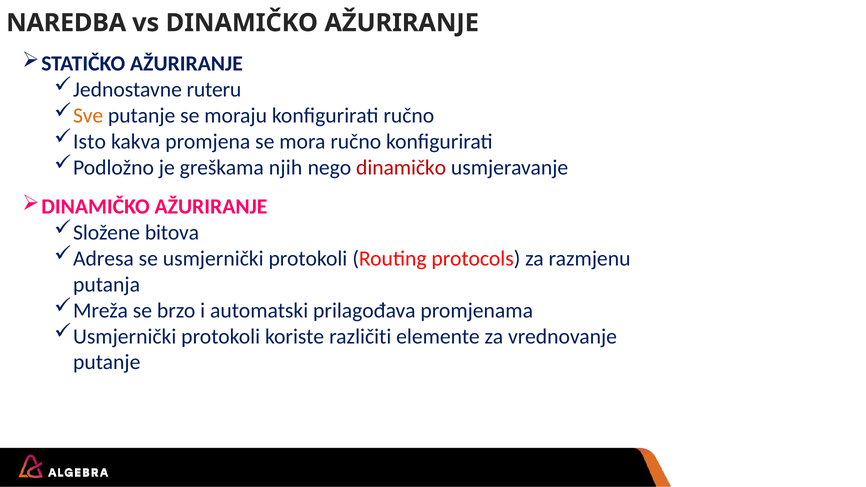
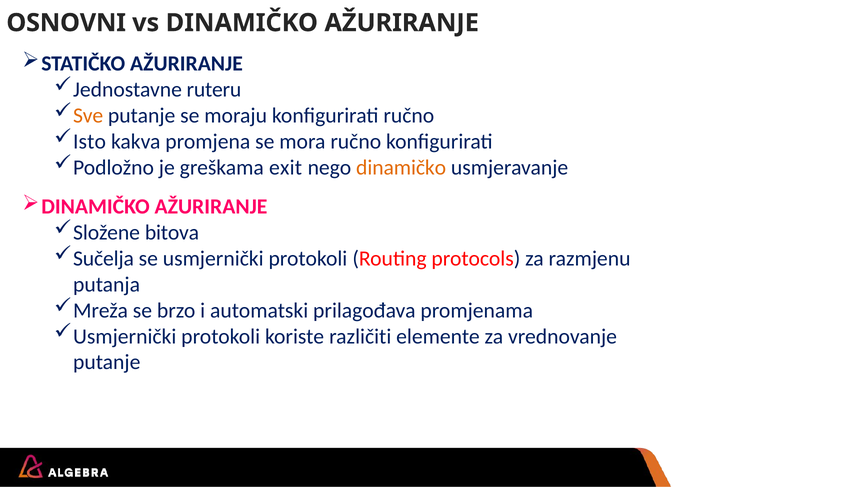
NAREDBA: NAREDBA -> OSNOVNI (66, 23)
njih: njih -> exit (286, 168)
dinamičko colour: red -> orange (401, 168)
Adresa: Adresa -> Sučelja (104, 259)
